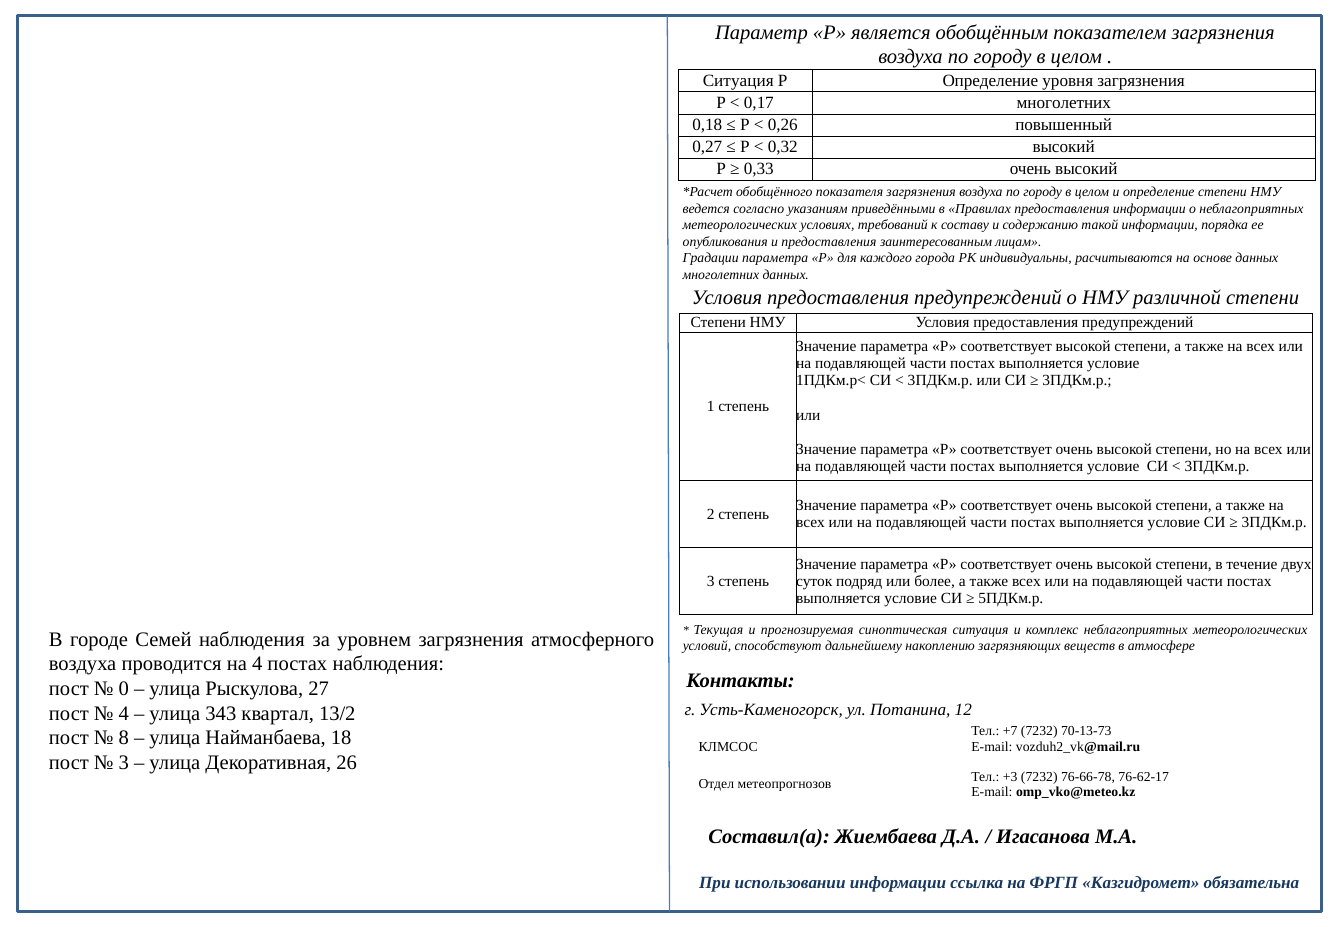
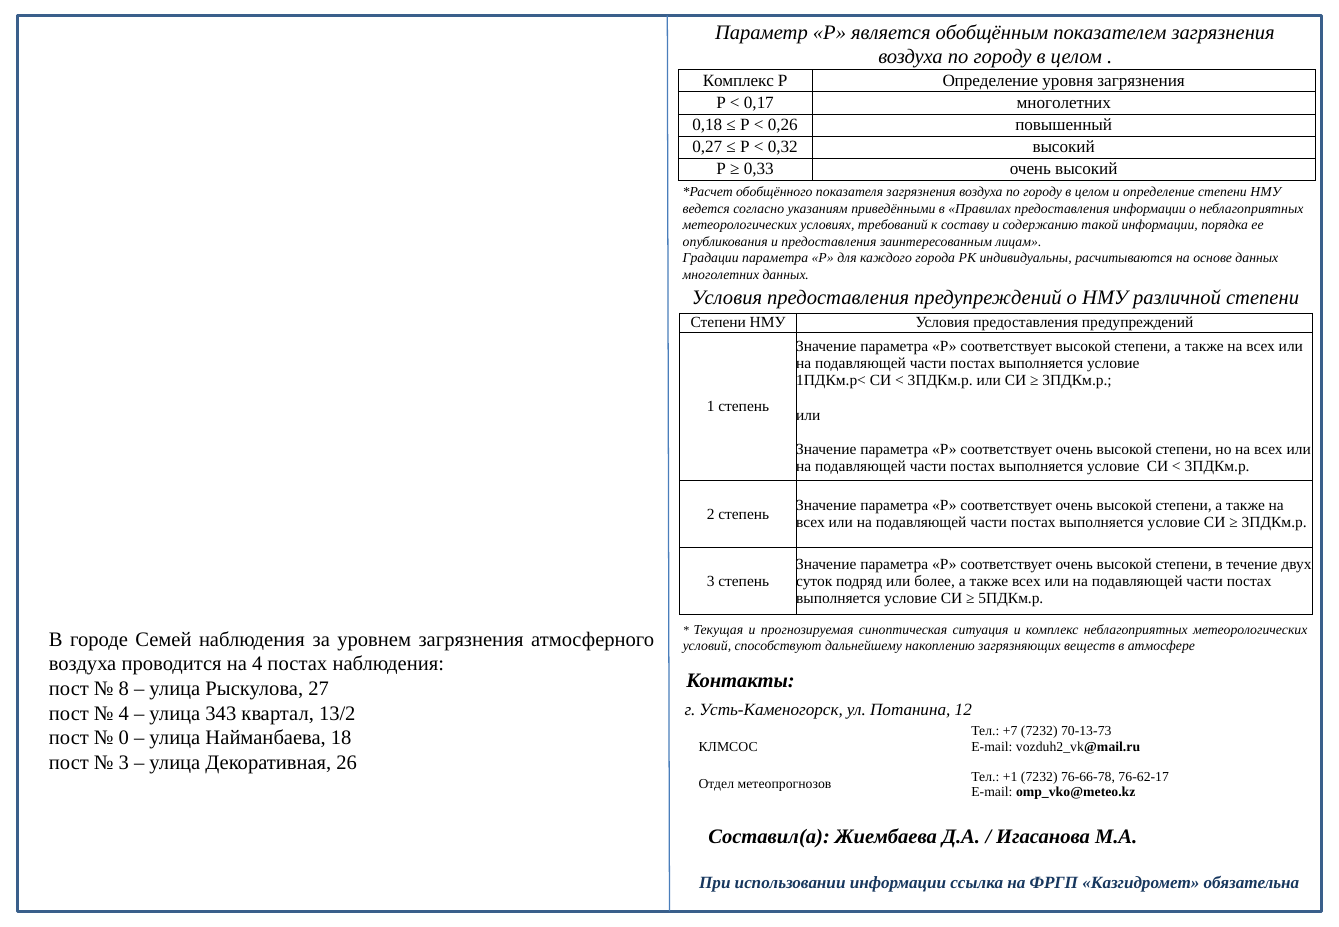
Ситуация: Ситуация -> Комплекс (738, 81)
0: 0 -> 8 (124, 689)
8: 8 -> 0 (124, 738)
+3: +3 -> +1 (1010, 777)
